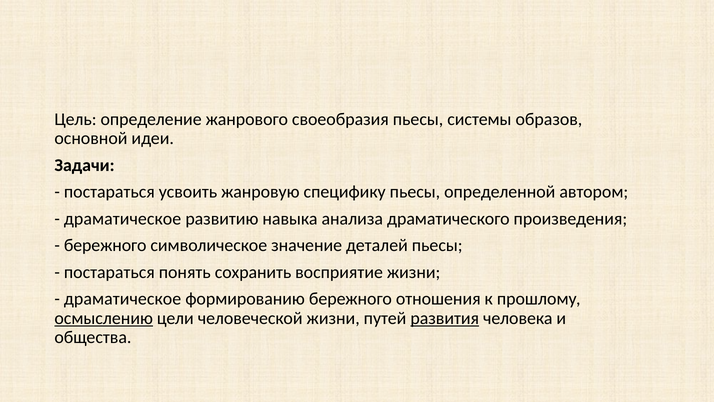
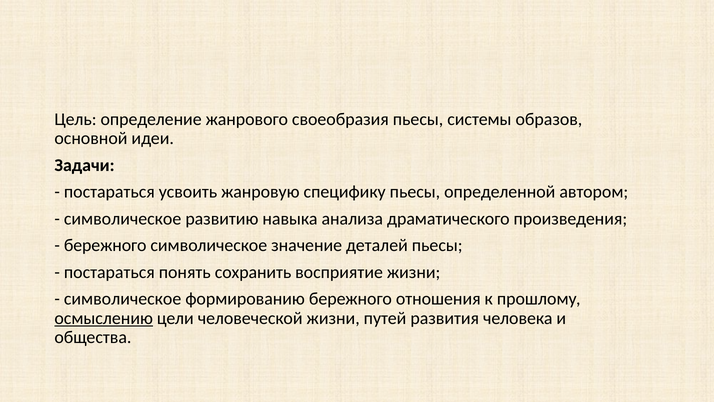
драматическое: драматическое -> символическое (123, 219)
драматическое: драматическое -> символическое (123, 299)
развития underline: present -> none (445, 318)
